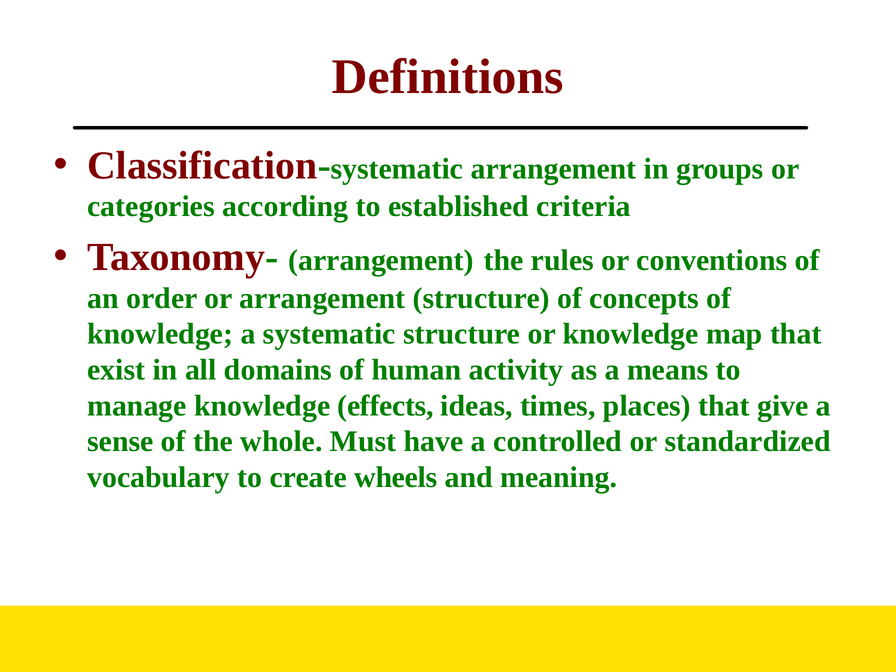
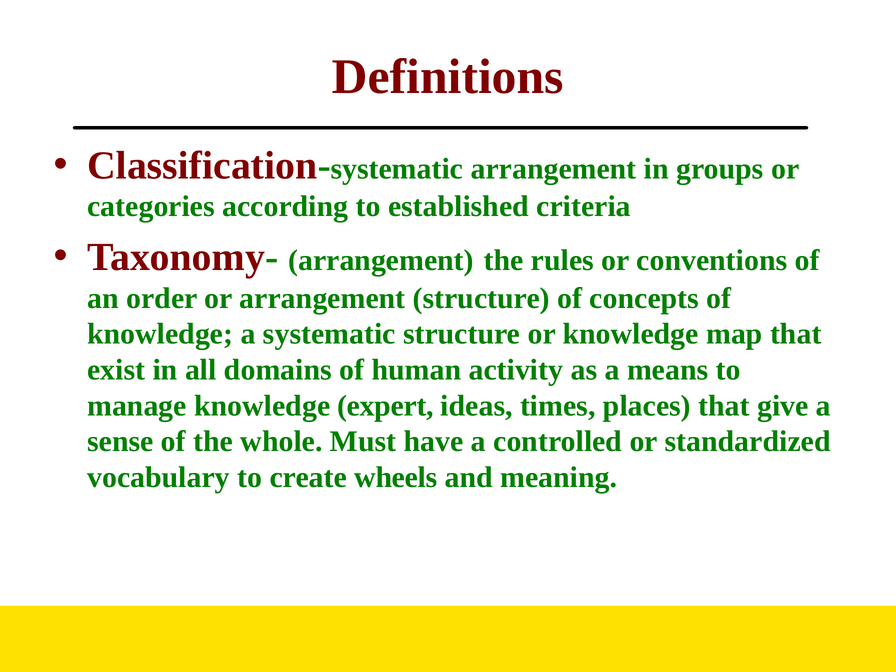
effects: effects -> expert (385, 406)
